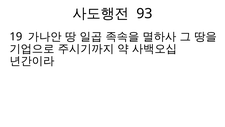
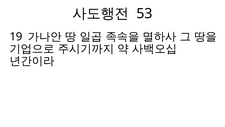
93: 93 -> 53 (144, 14)
